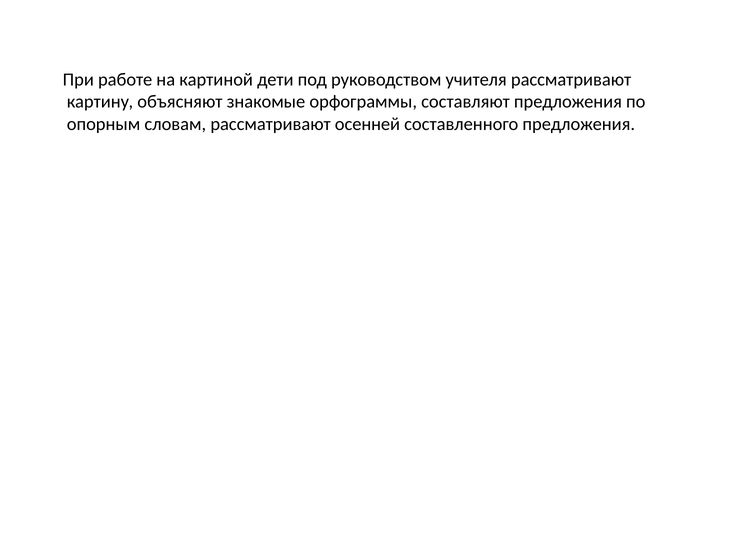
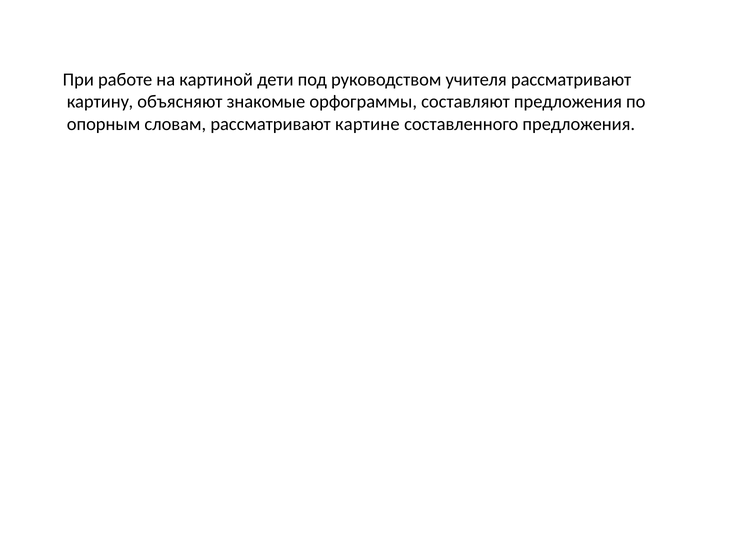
осенней: осенней -> картине (367, 124)
